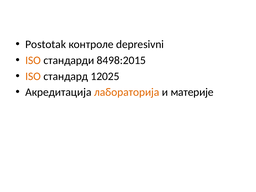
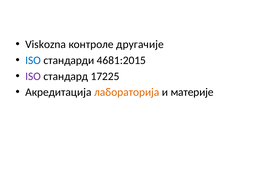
Postotak: Postotak -> Viskozna (46, 44)
depresivni: depresivni -> другачије (140, 44)
ISO colour: orange -> blue (33, 60)
8498:2015: 8498:2015 -> 4681:2015 (121, 60)
ISO colour: orange -> purple (33, 76)
12025: 12025 -> 17225 (105, 76)
